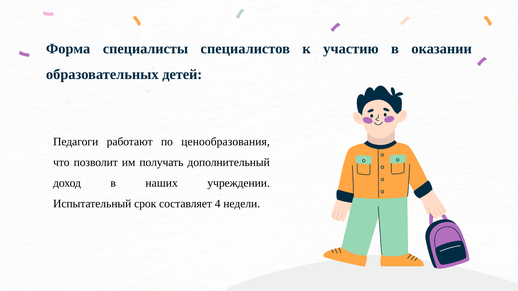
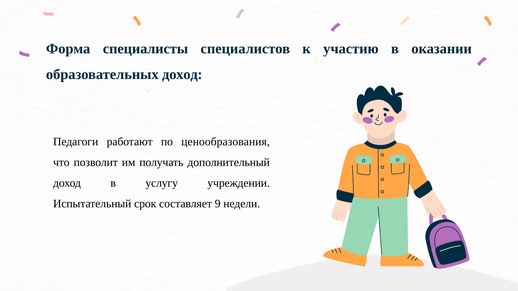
образовательных детей: детей -> доход (182, 75)
наших: наших -> услугу (162, 183)
4: 4 -> 9 (218, 204)
